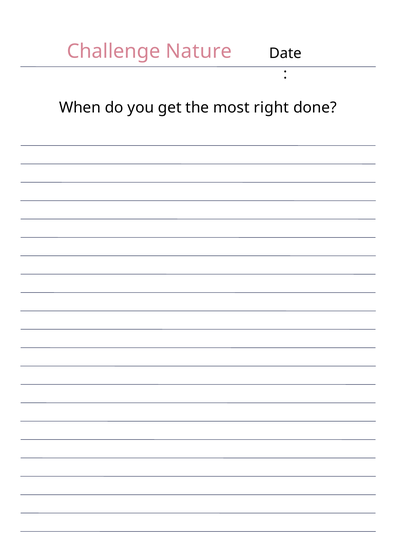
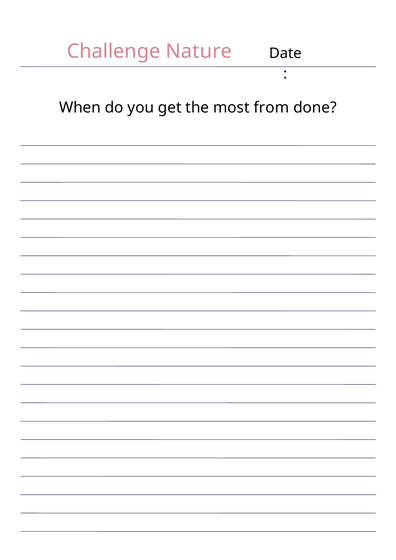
right: right -> from (271, 108)
